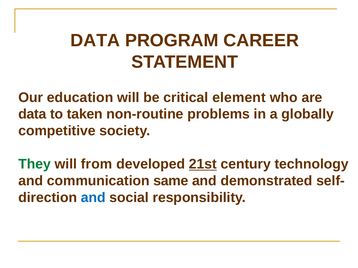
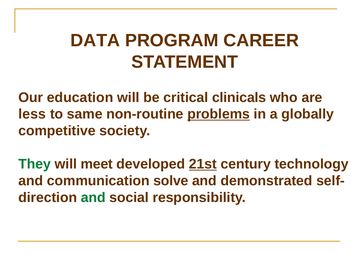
element: element -> clinicals (239, 98)
data: data -> less (32, 114)
taken: taken -> same (85, 114)
problems underline: none -> present (219, 114)
from: from -> meet (97, 164)
same: same -> solve (171, 181)
and colour: blue -> green (93, 198)
